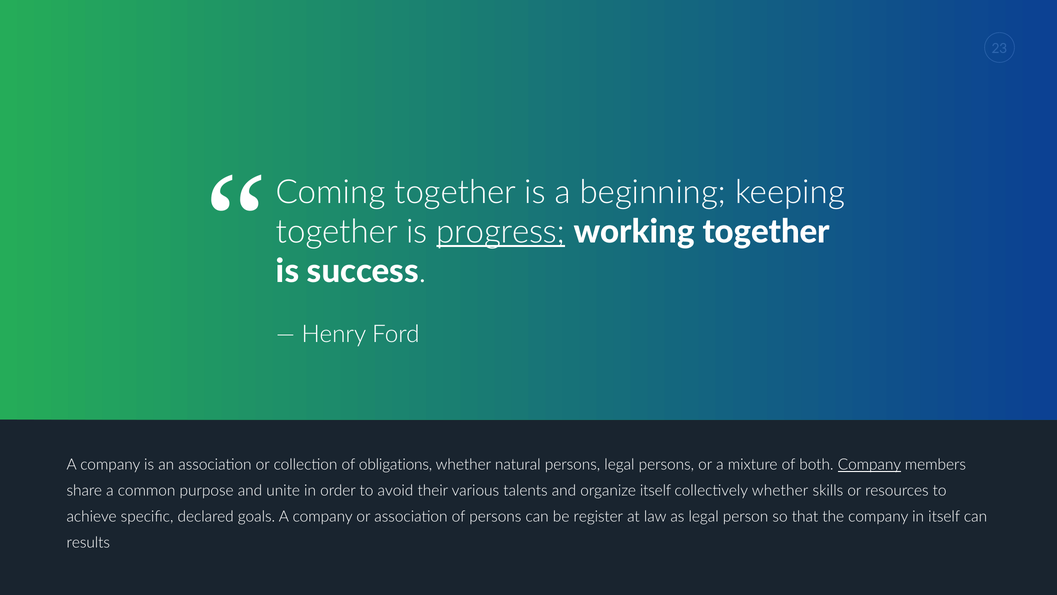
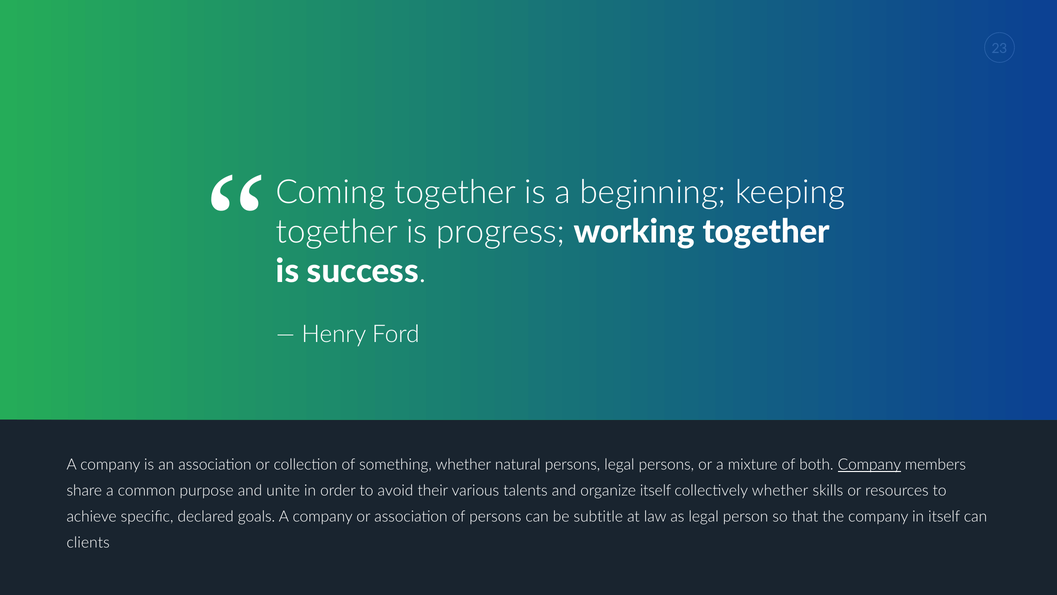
progress underline: present -> none (501, 232)
obligations: obligations -> something (395, 465)
register: register -> subtitle (598, 516)
results: results -> clients (88, 542)
